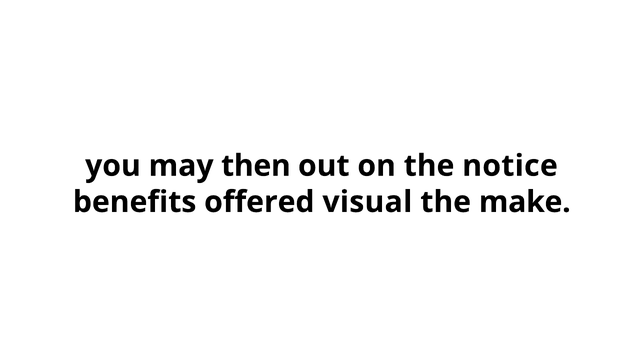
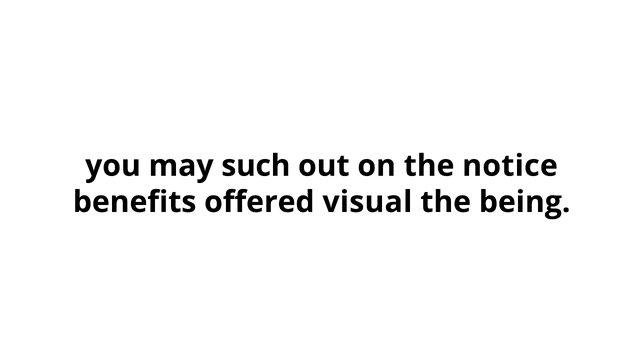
then: then -> such (256, 166)
make: make -> being (525, 202)
